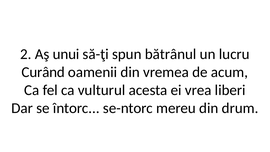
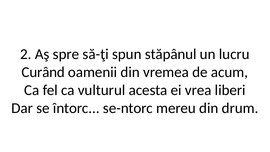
unui: unui -> spre (66, 54)
bătrânul: bătrânul -> stăpânul (171, 54)
